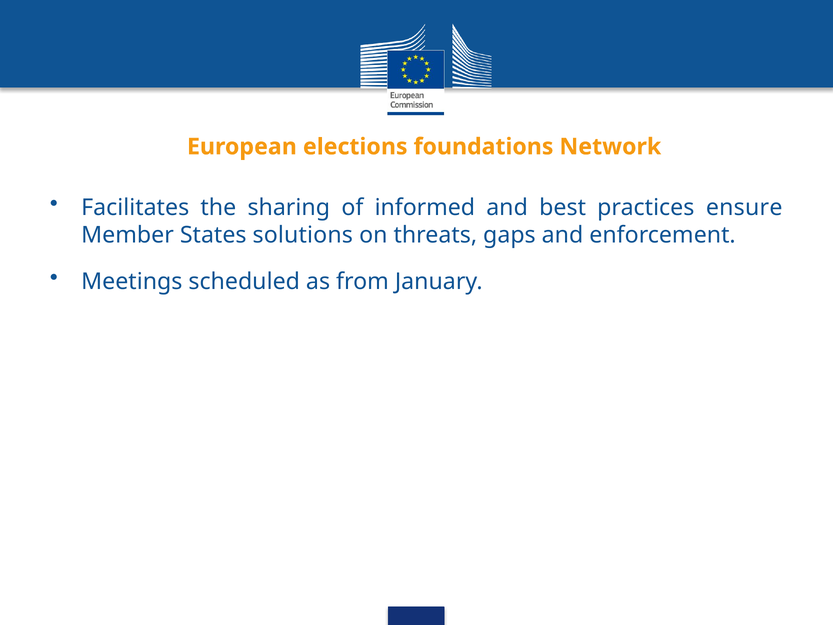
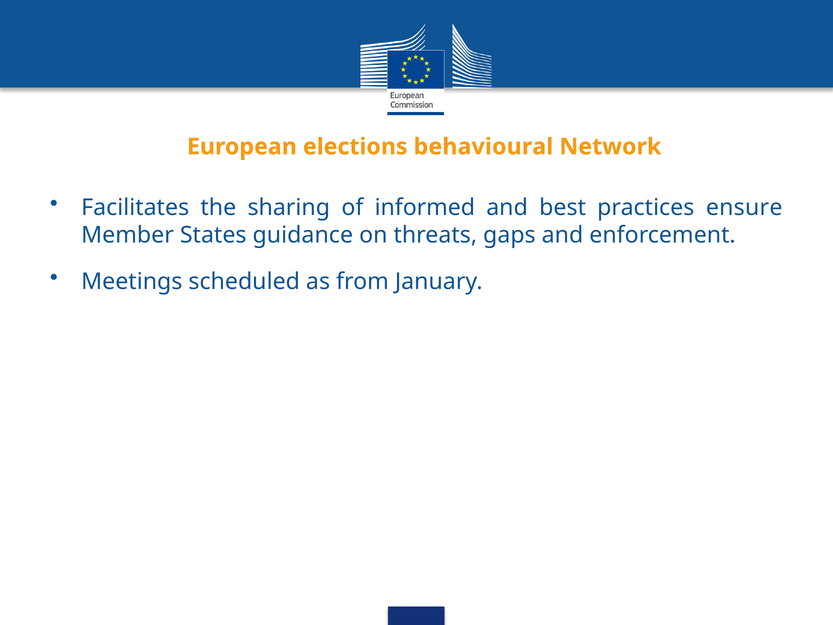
foundations: foundations -> behavioural (483, 147)
solutions: solutions -> guidance (303, 235)
